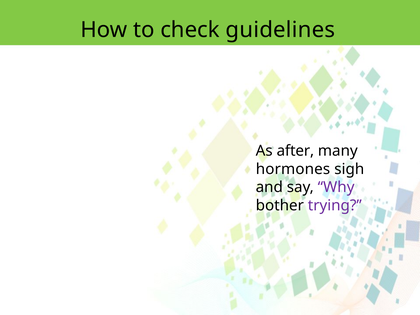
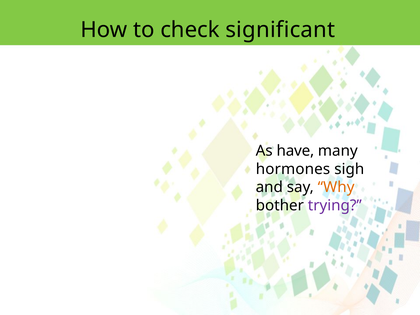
guidelines: guidelines -> significant (280, 30)
after: after -> have (295, 151)
Why colour: purple -> orange (336, 187)
